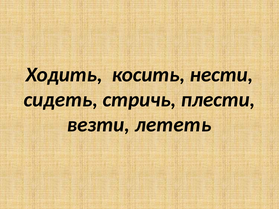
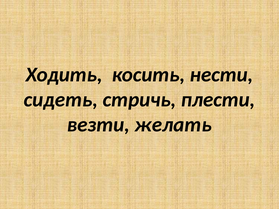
лететь: лететь -> желать (173, 125)
